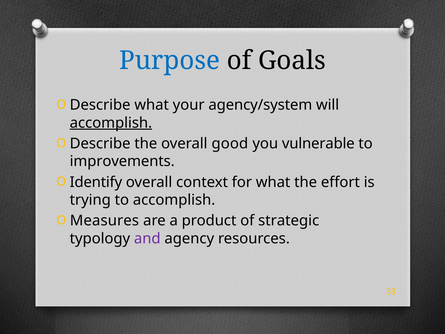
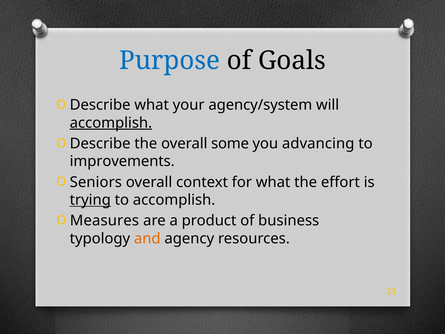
good: good -> some (230, 143)
vulnerable: vulnerable -> advancing (318, 143)
Identify: Identify -> Seniors (96, 182)
trying underline: none -> present (90, 200)
strategic: strategic -> business (289, 221)
and colour: purple -> orange (147, 238)
